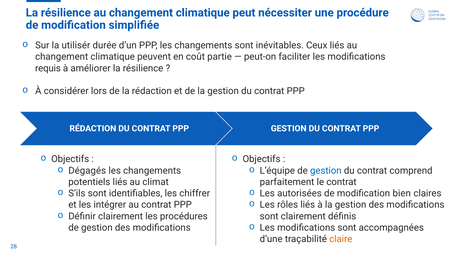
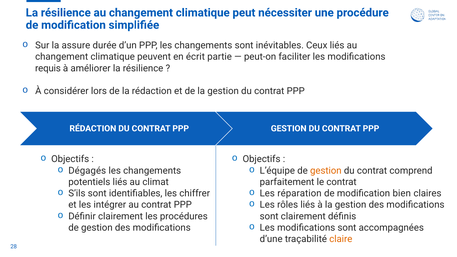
utilisér: utilisér -> assure (76, 45)
coût: coût -> écrit (195, 57)
gestion colour: blue -> orange (326, 171)
autorisées: autorisées -> réparation (299, 193)
